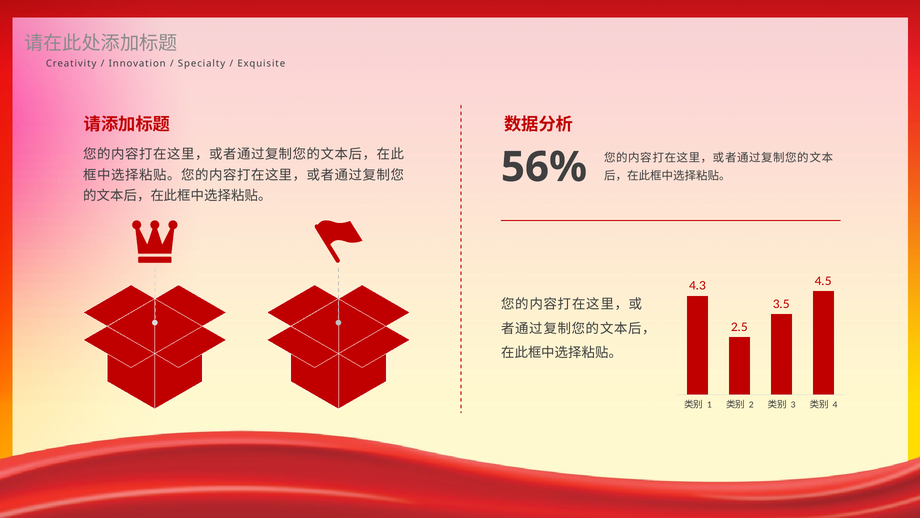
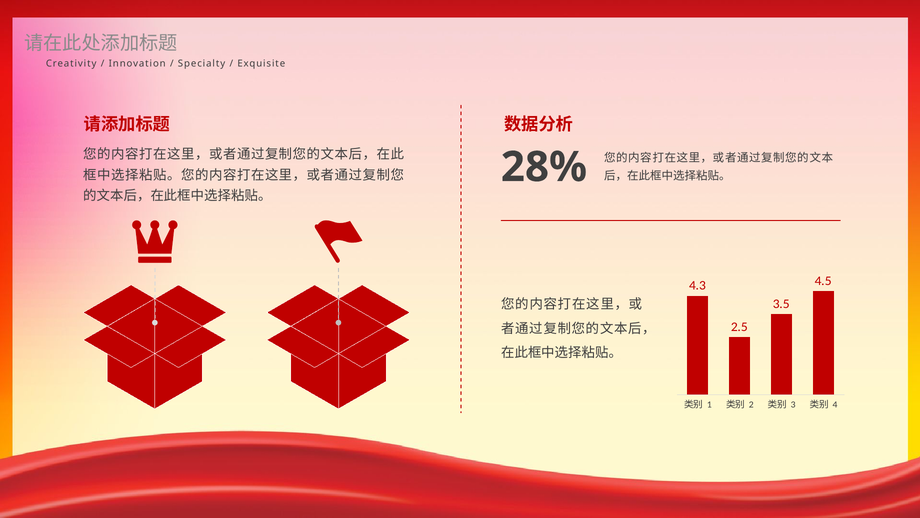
56%: 56% -> 28% (544, 167)
